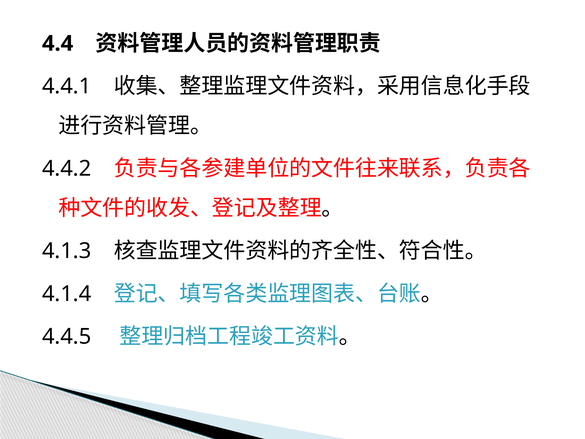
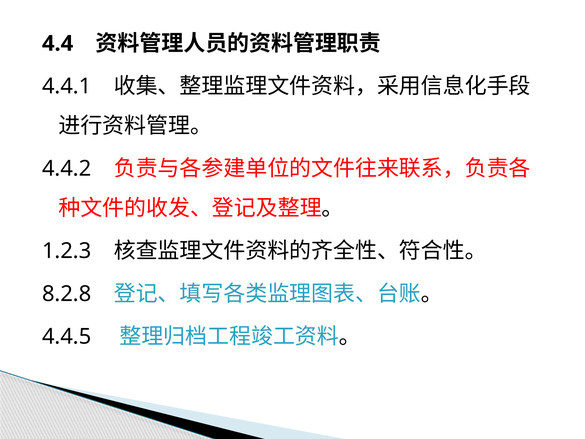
4.1.3: 4.1.3 -> 1.2.3 (67, 251)
4.1.4: 4.1.4 -> 8.2.8 (67, 294)
